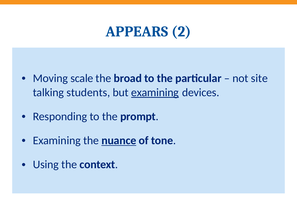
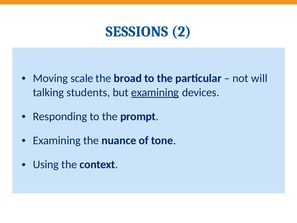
APPEARS: APPEARS -> SESSIONS (137, 32)
site: site -> will (259, 78)
nuance underline: present -> none (119, 140)
